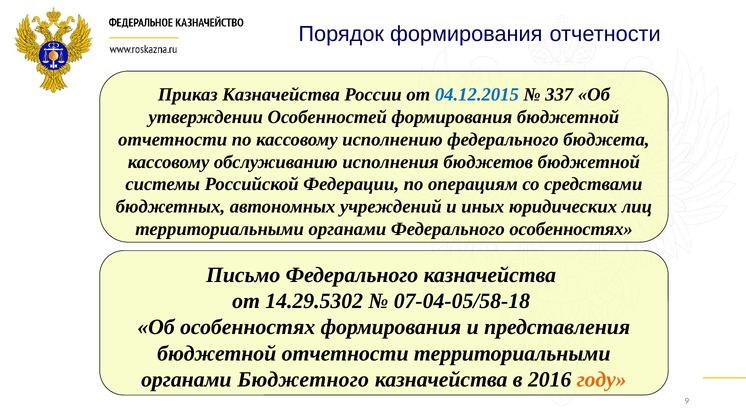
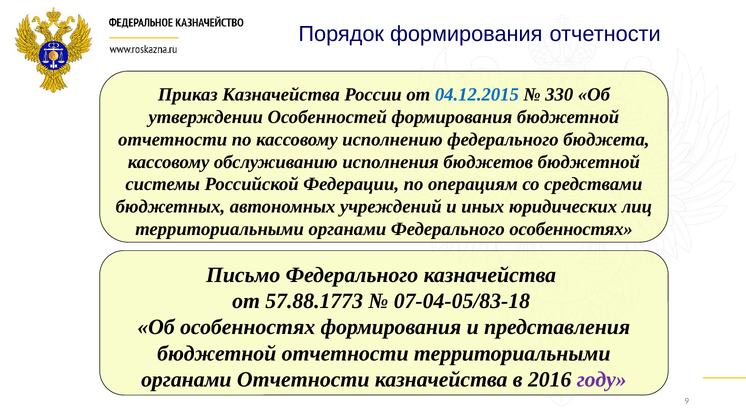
337: 337 -> 330 (559, 95)
14.29.5302: 14.29.5302 -> 57.88.1773 (314, 301)
07-04-05/58-18: 07-04-05/58-18 -> 07-04-05/83-18 (462, 301)
органами Бюджетного: Бюджетного -> Отчетности (303, 379)
году colour: orange -> purple (602, 379)
